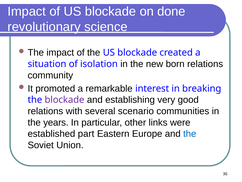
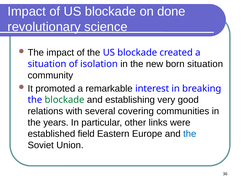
born relations: relations -> situation (205, 64)
blockade colour: purple -> green (64, 100)
scenario: scenario -> covering (136, 111)
part: part -> field (86, 133)
